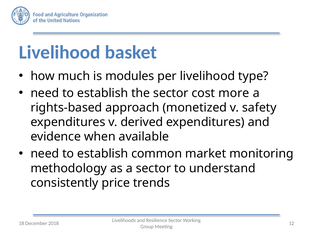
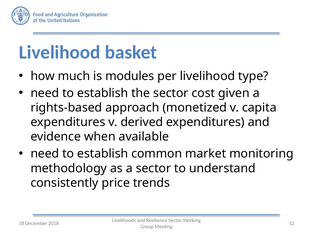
more: more -> given (234, 93)
safety: safety -> capita (259, 108)
